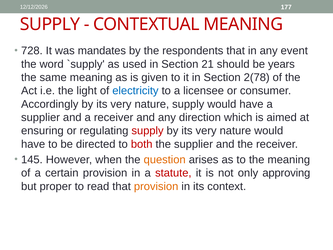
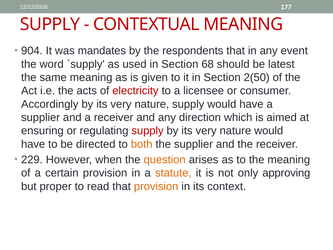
728: 728 -> 904 (32, 51)
21: 21 -> 68 (208, 64)
years: years -> latest (281, 64)
2(78: 2(78 -> 2(50 (257, 77)
light: light -> acts (87, 91)
electricity colour: blue -> red (135, 91)
both colour: red -> orange (142, 144)
145: 145 -> 229 (32, 160)
statute colour: red -> orange (173, 173)
